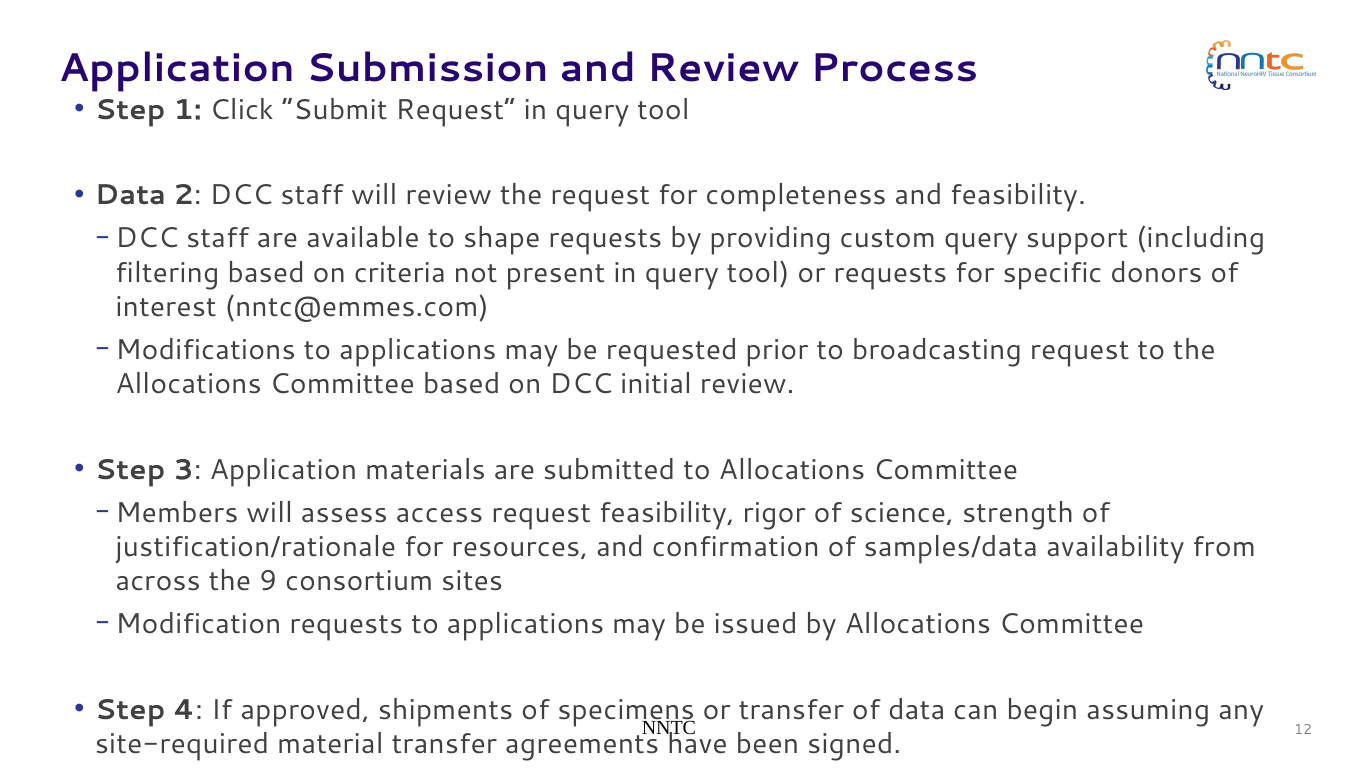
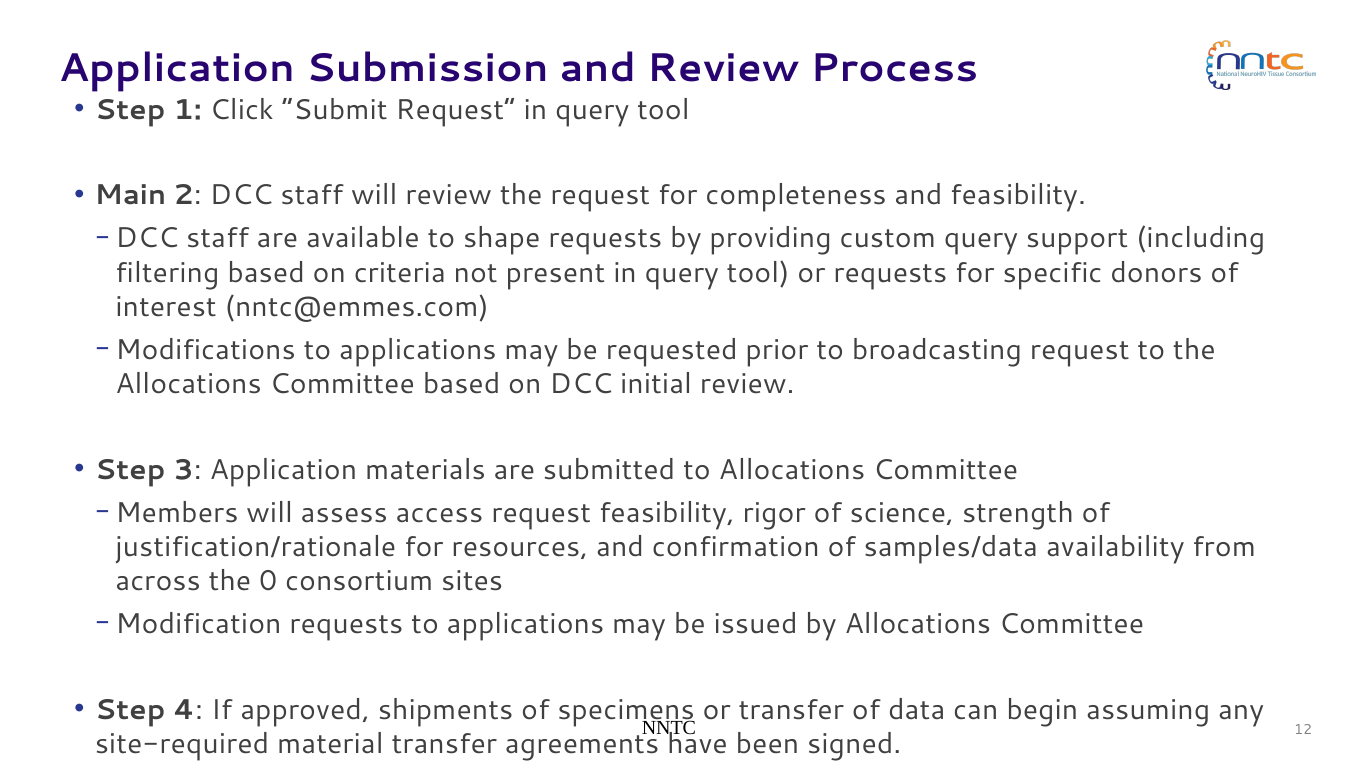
Data: Data -> Main (130, 196)
9: 9 -> 0 (268, 581)
